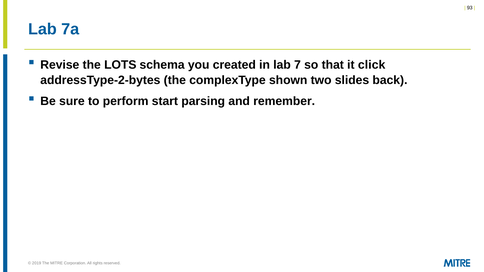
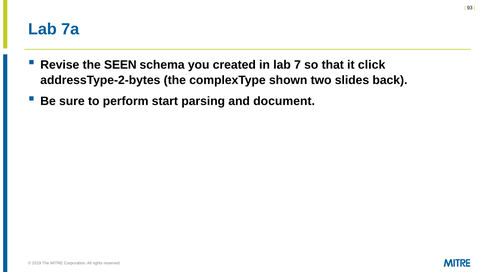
LOTS: LOTS -> SEEN (120, 65)
remember: remember -> document (284, 101)
